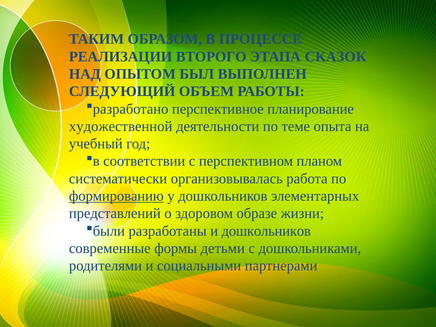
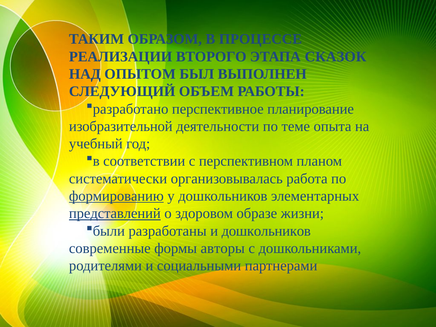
художественной: художественной -> изобразительной (121, 126)
представлений underline: none -> present (115, 214)
детьми: детьми -> авторы (223, 248)
